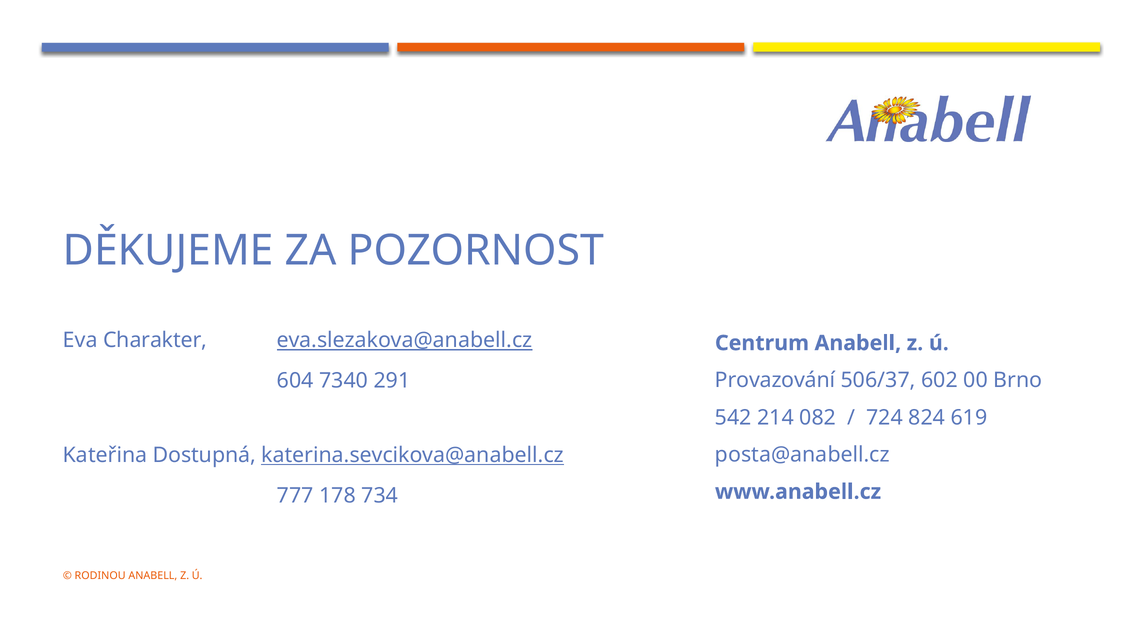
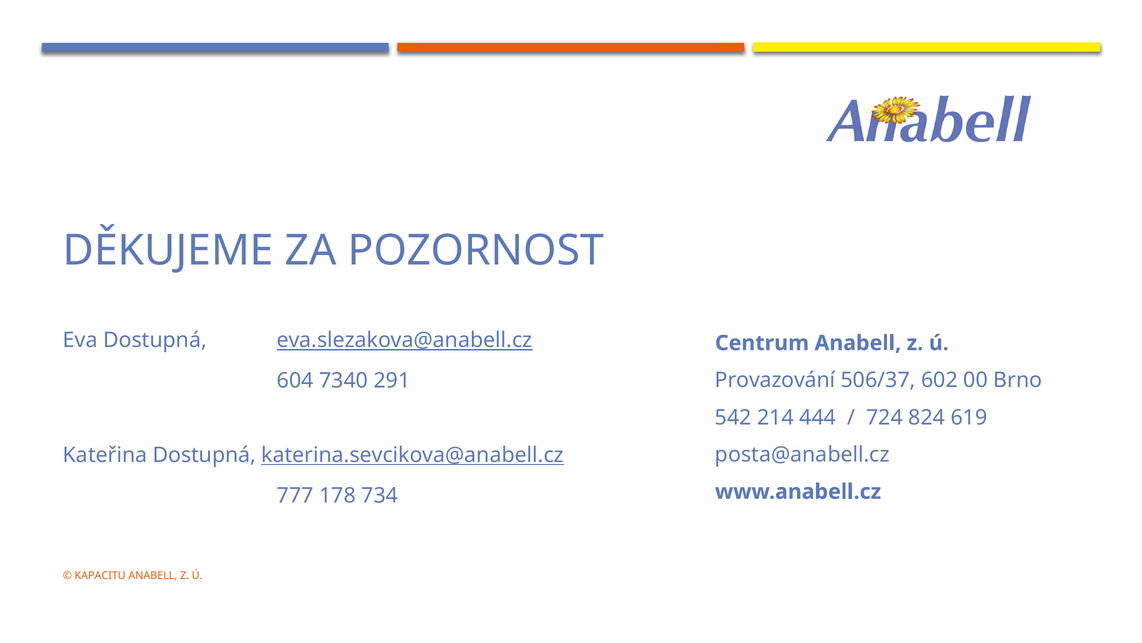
Eva Charakter: Charakter -> Dostupná (155, 340)
082: 082 -> 444 (818, 417)
RODINOU: RODINOU -> KAPACITU (100, 575)
